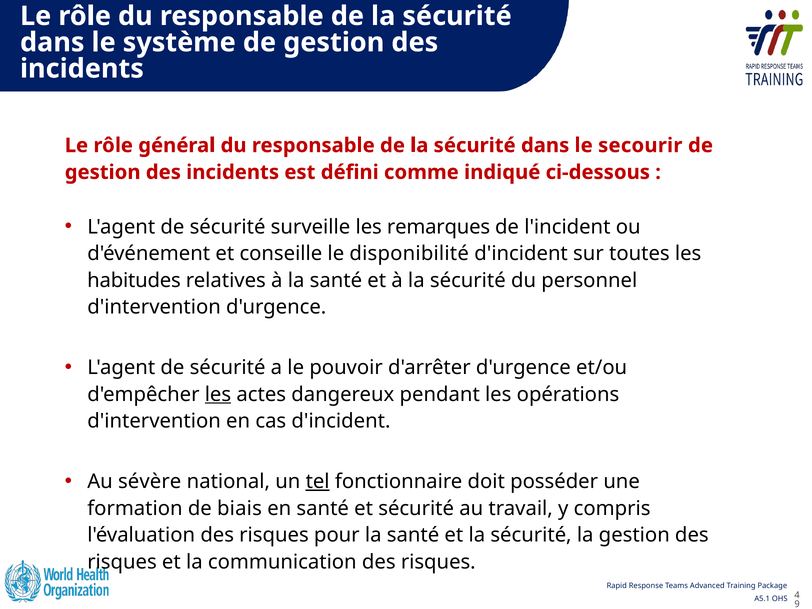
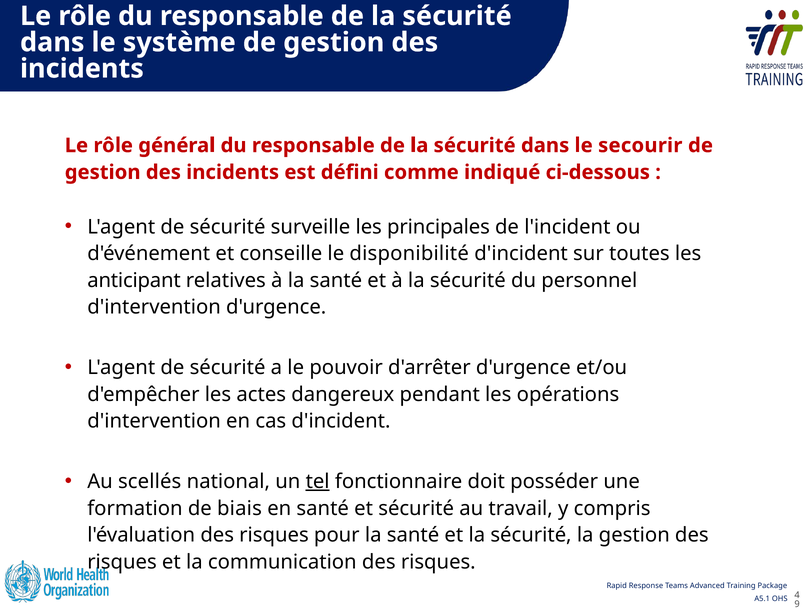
remarques: remarques -> principales (438, 227)
habitudes: habitudes -> anticipant (134, 280)
les underline: present -> none (218, 394)
sévère: sévère -> scellés (150, 482)
